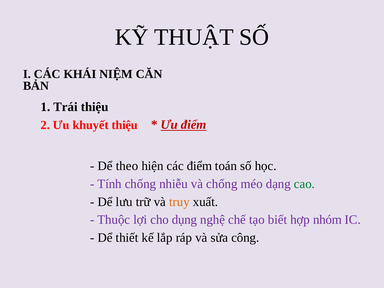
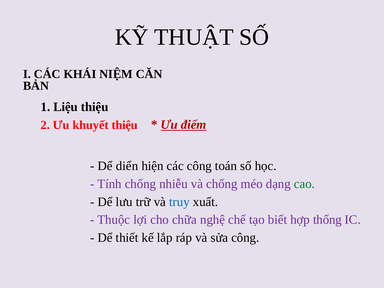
Trái: Trái -> Liệu (66, 107)
theo: theo -> diển (127, 166)
các điểm: điểm -> công (199, 166)
truy colour: orange -> blue (179, 202)
dụng: dụng -> chữa (184, 220)
nhóm: nhóm -> thống (327, 220)
